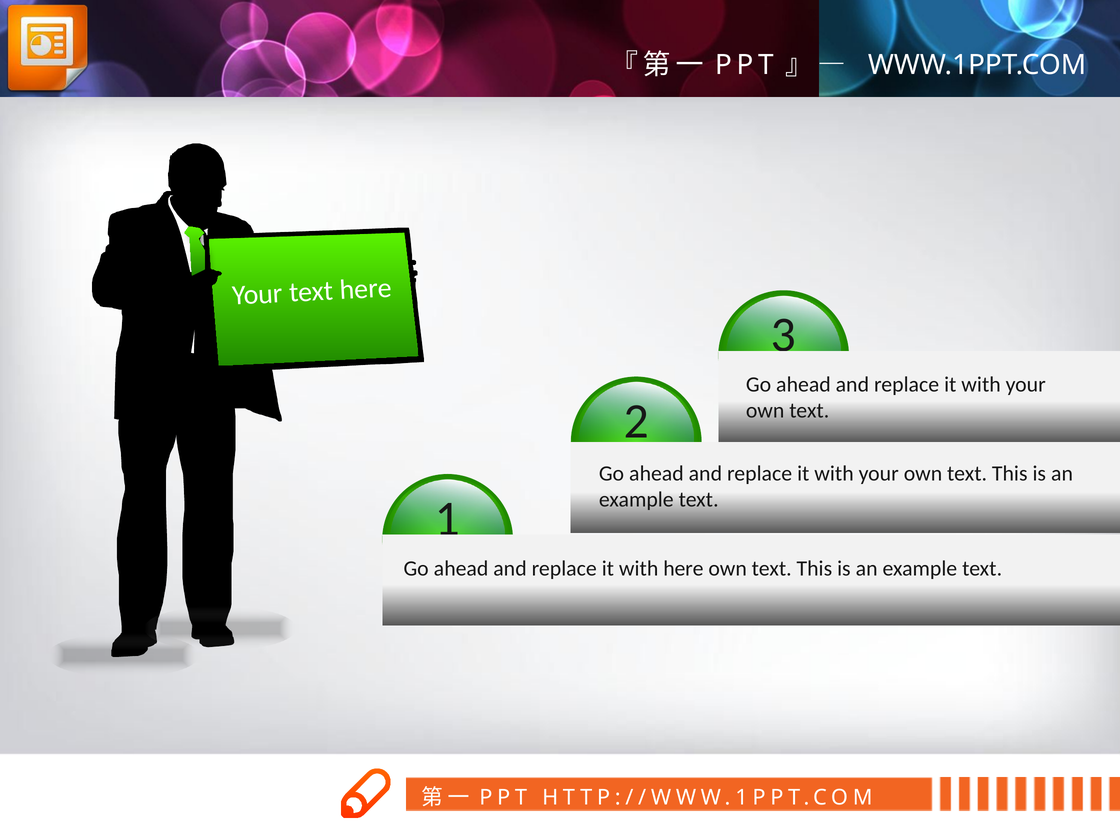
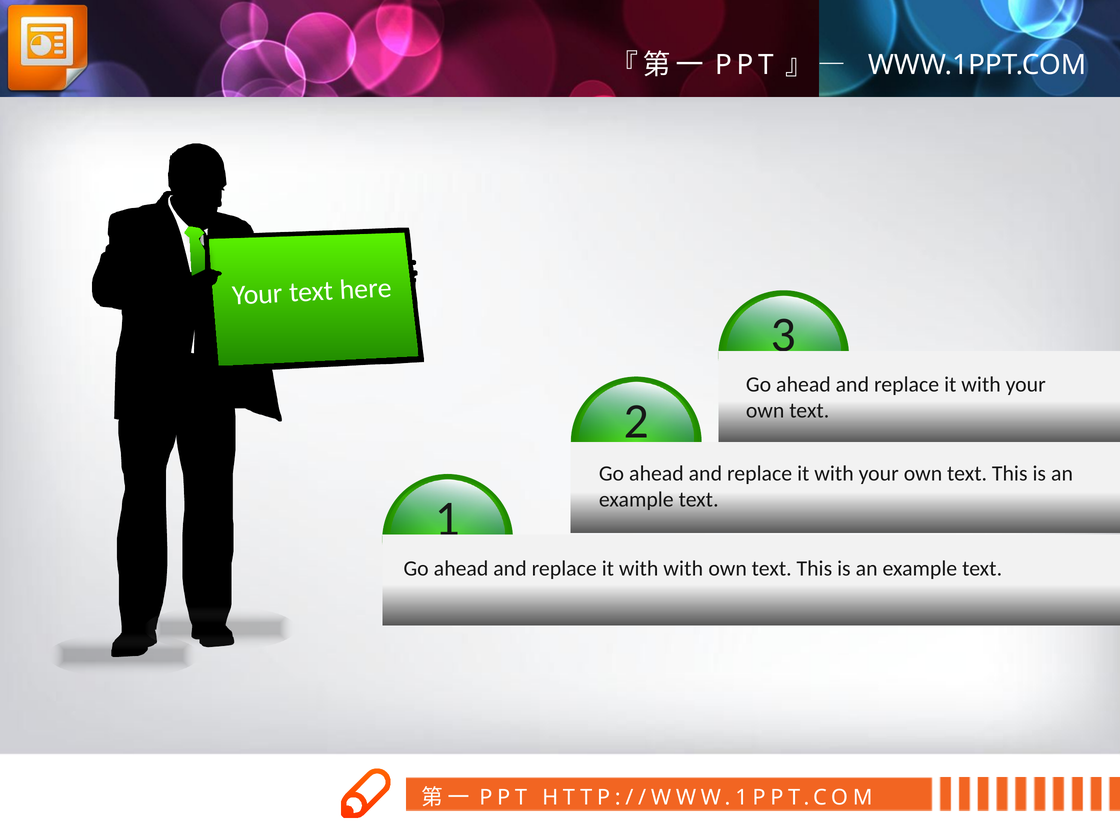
with here: here -> with (683, 569)
